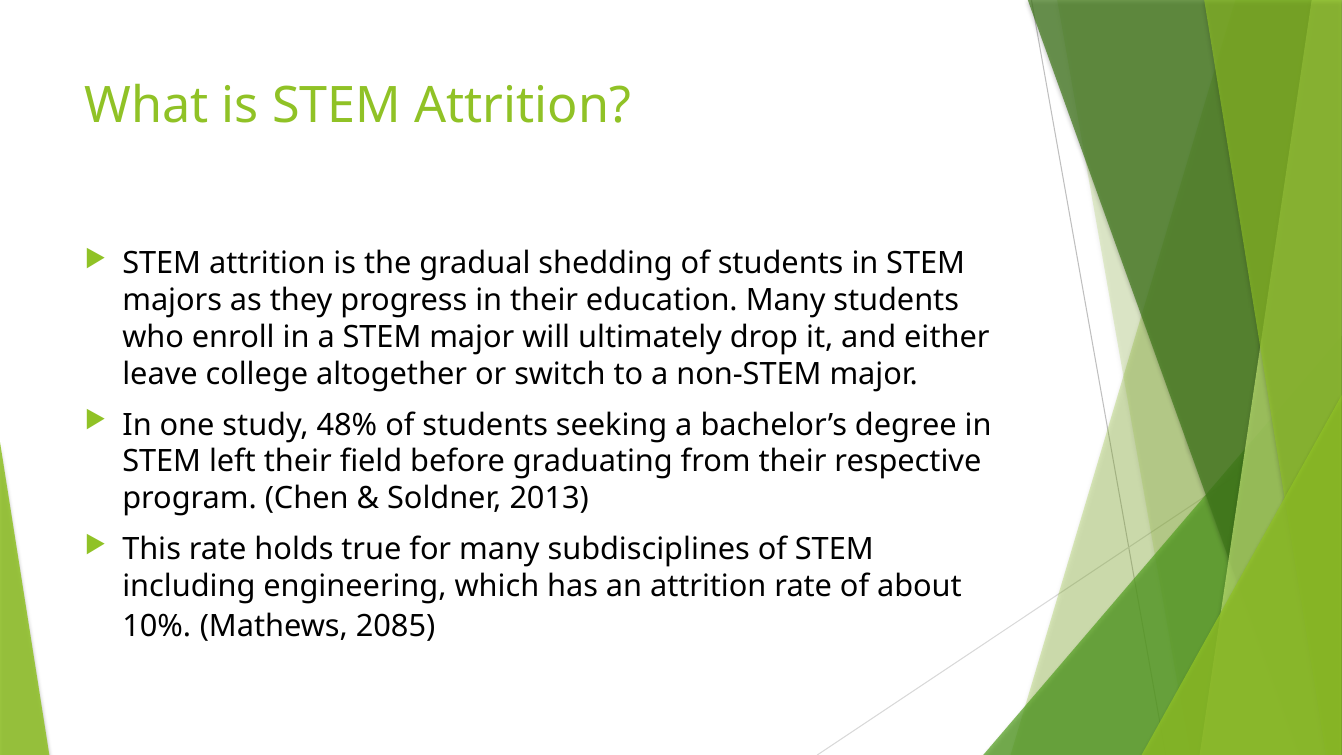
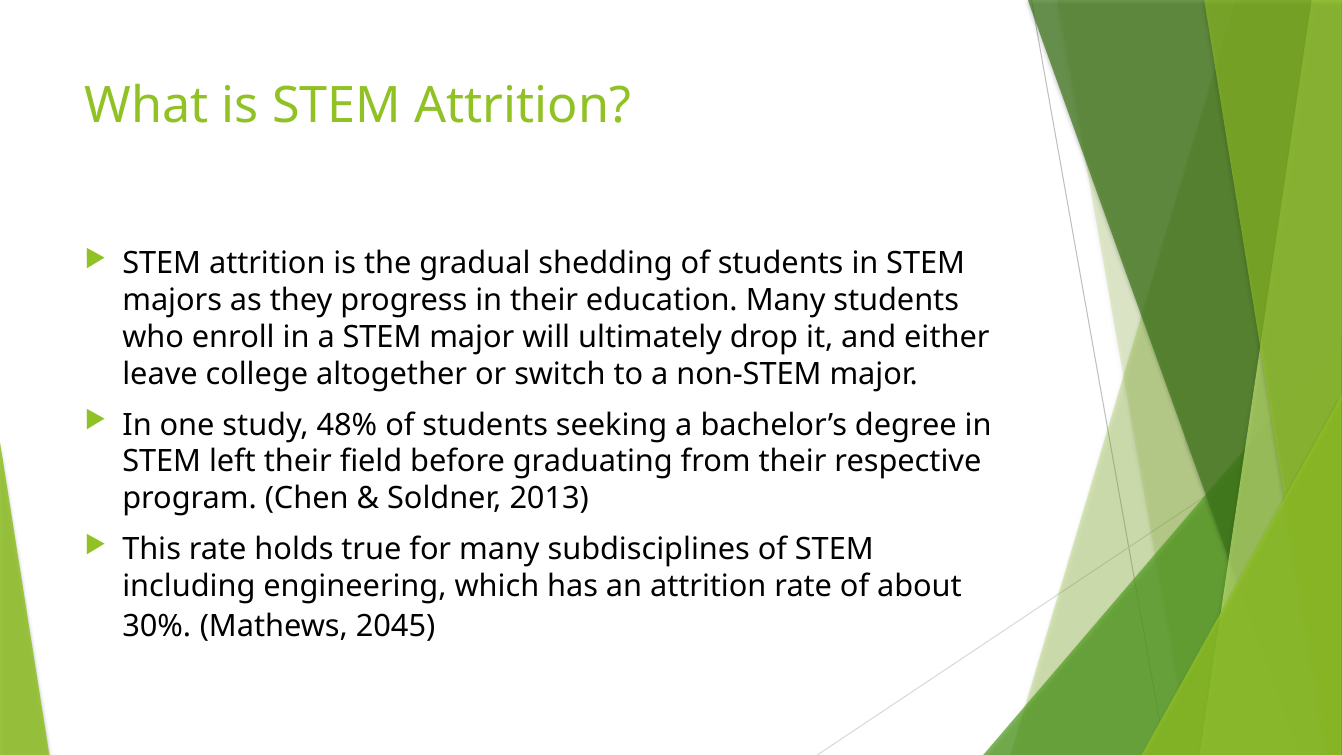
10%: 10% -> 30% (157, 626)
2085: 2085 -> 2045 (396, 626)
